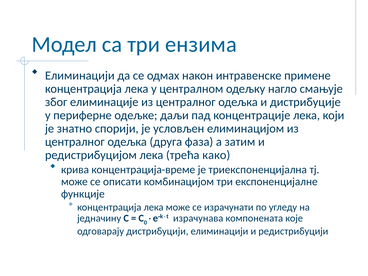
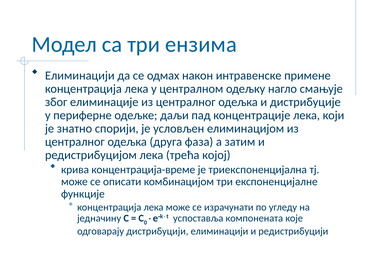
како: како -> којој (216, 155)
израчунава: израчунава -> успоставља (198, 218)
